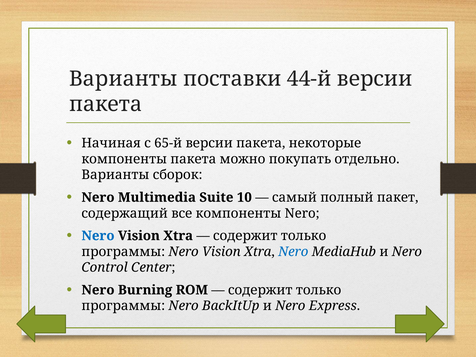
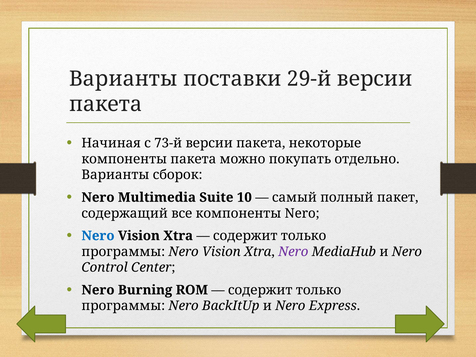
44-й: 44-й -> 29-й (309, 79)
65-й: 65-й -> 73-й (168, 143)
Nero colour: blue -> purple (293, 252)
